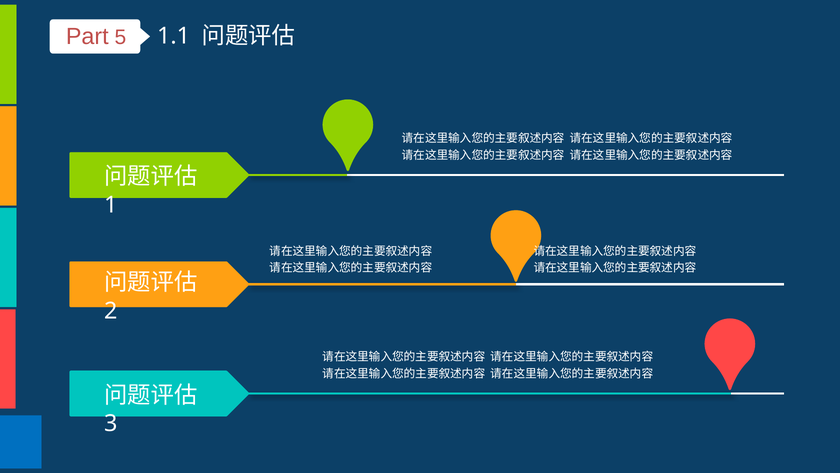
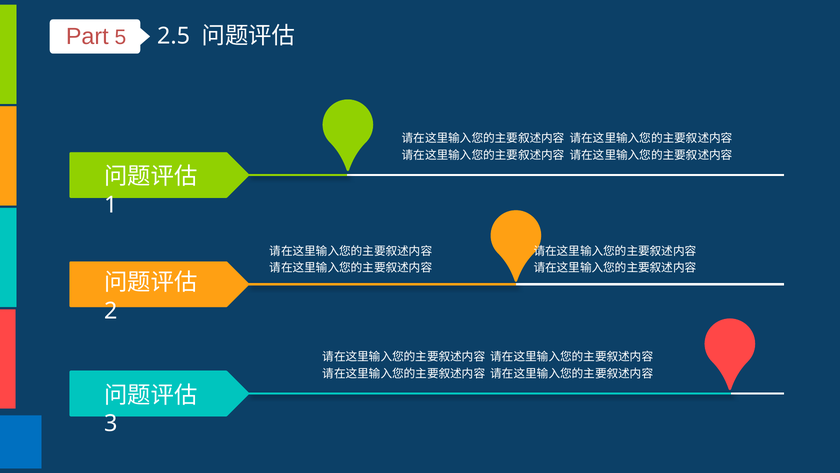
1.1: 1.1 -> 2.5 (174, 36)
